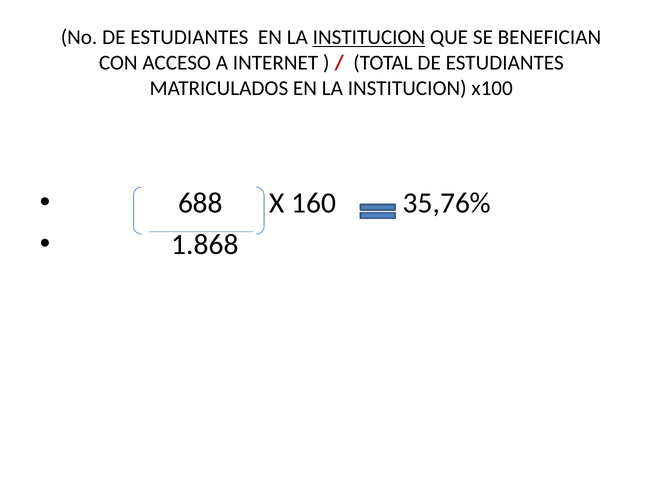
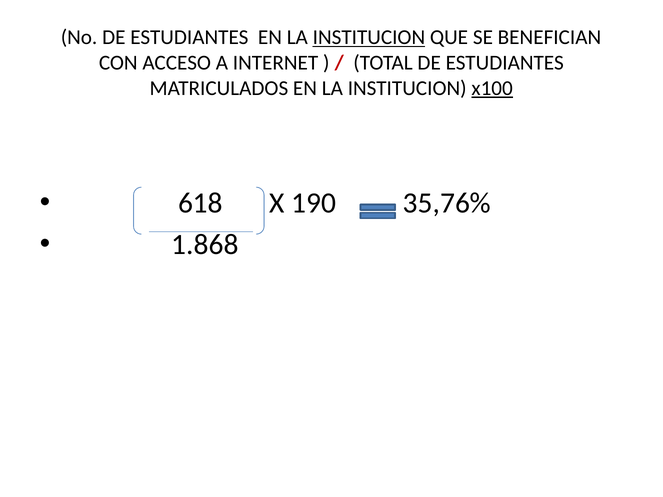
x100 underline: none -> present (492, 88)
688: 688 -> 618 (200, 203)
160: 160 -> 190 (314, 203)
